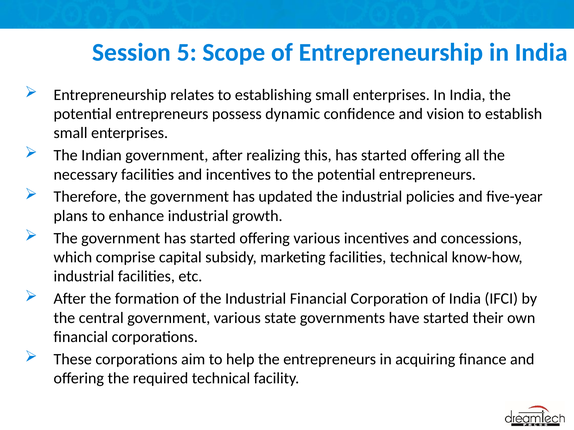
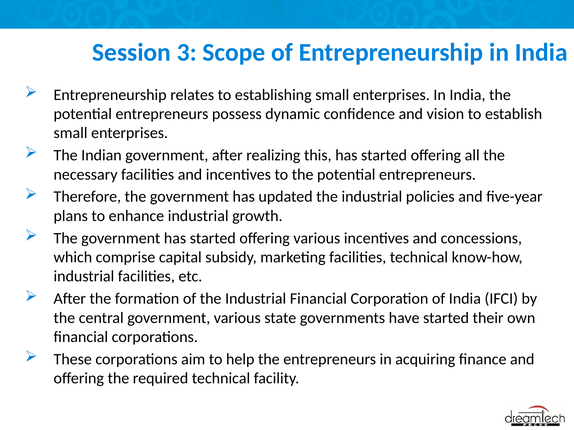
5: 5 -> 3 (187, 53)
